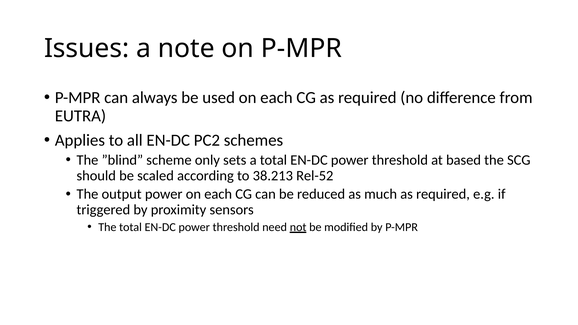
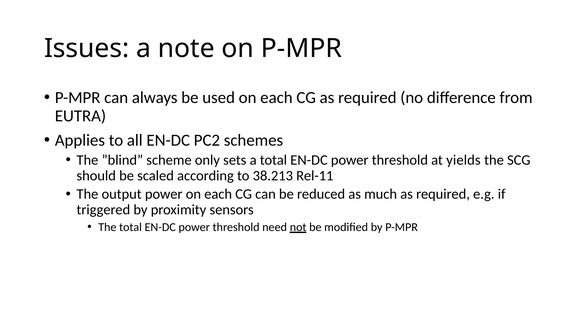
based: based -> yields (463, 160)
Rel-52: Rel-52 -> Rel-11 (315, 176)
